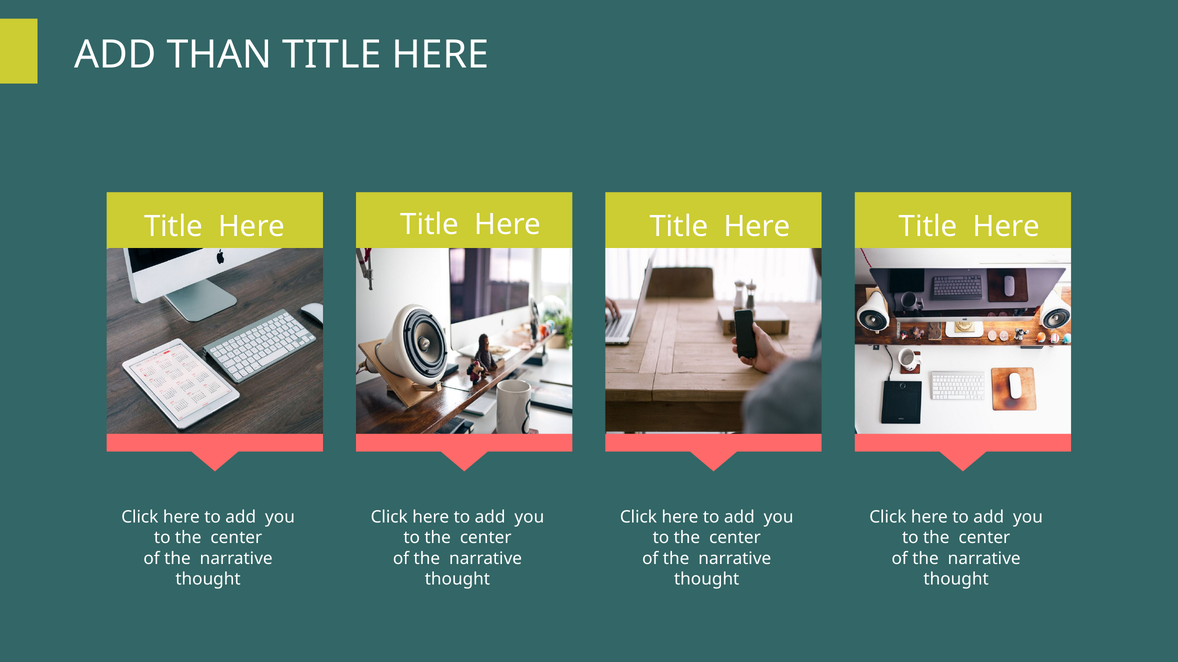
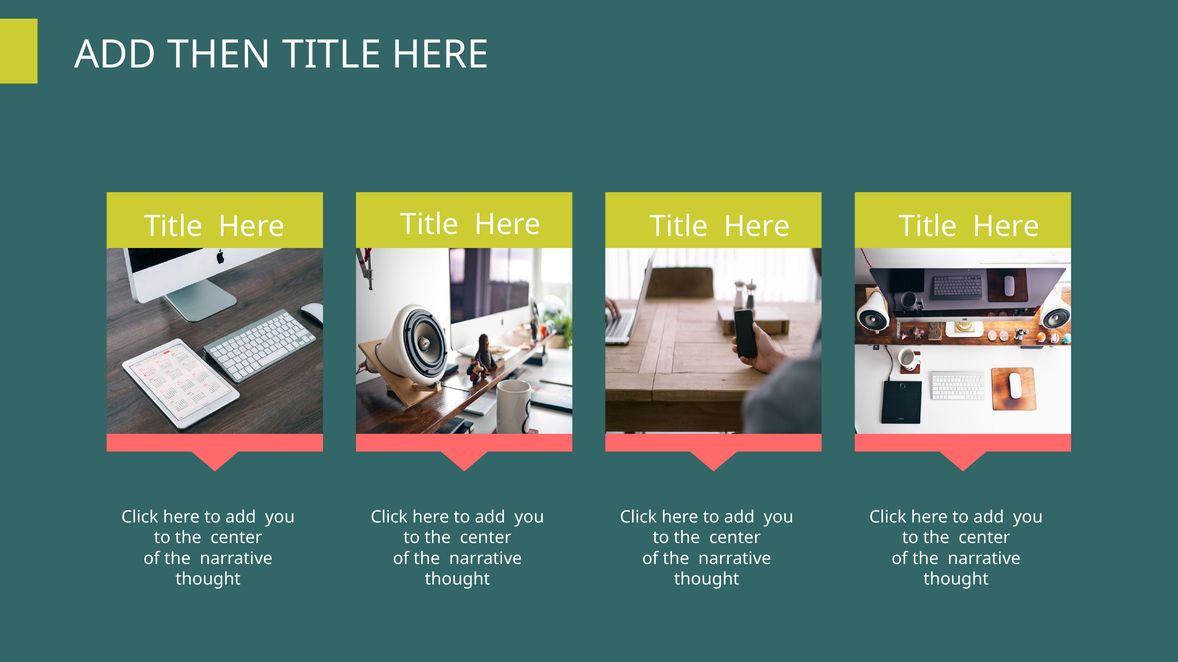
THAN: THAN -> THEN (219, 55)
